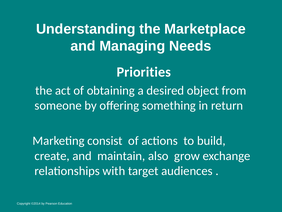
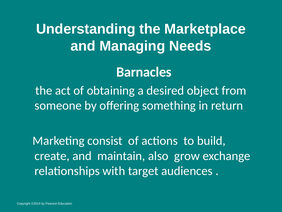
Priorities: Priorities -> Barnacles (144, 72)
